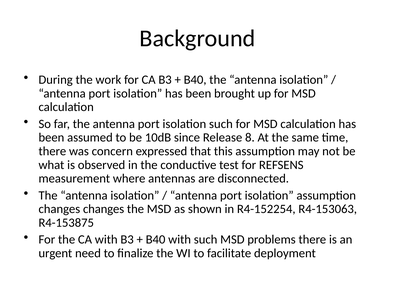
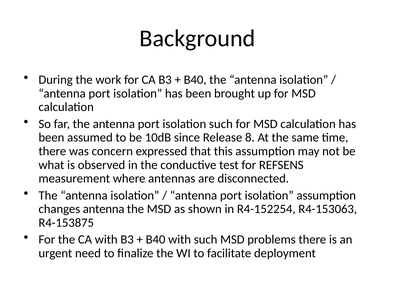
changes changes: changes -> antenna (104, 208)
